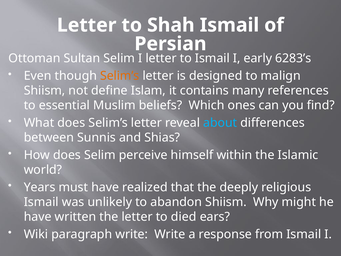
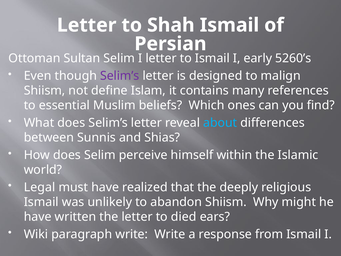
6283’s: 6283’s -> 5260’s (293, 58)
Selim’s colour: orange -> purple (120, 76)
Years: Years -> Legal (40, 187)
